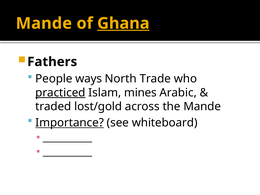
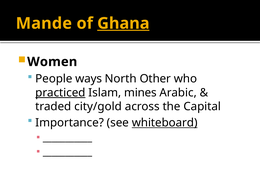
Fathers: Fathers -> Women (52, 62)
Trade: Trade -> Other (155, 79)
lost/gold: lost/gold -> city/gold (98, 107)
the Mande: Mande -> Capital (202, 107)
Importance underline: present -> none (70, 123)
whiteboard underline: none -> present (165, 123)
